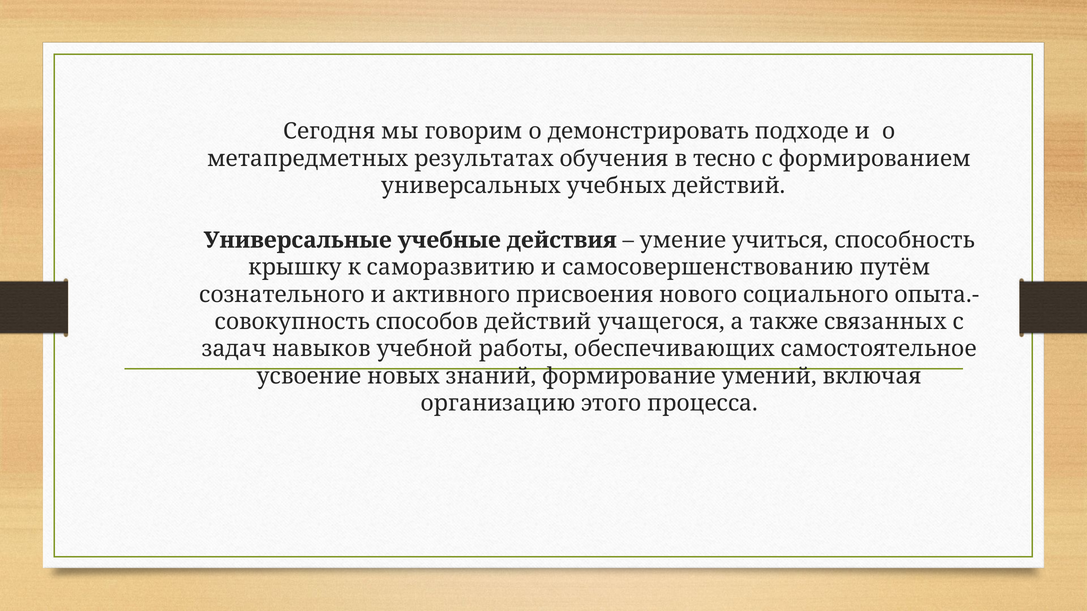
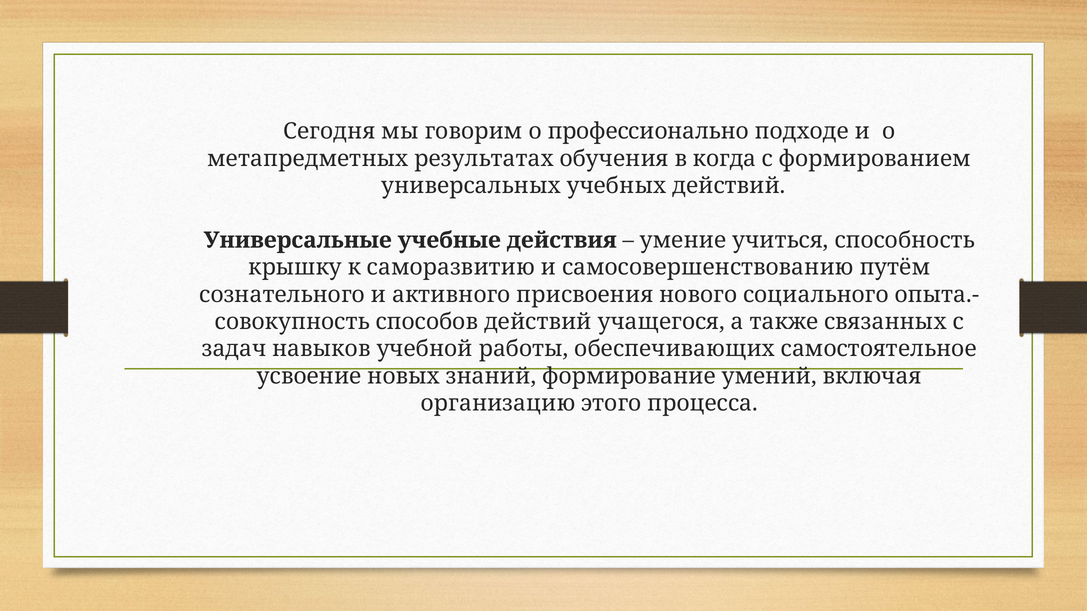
демонстрировать: демонстрировать -> профессионально (648, 131)
тесно: тесно -> когда (725, 159)
